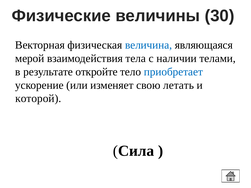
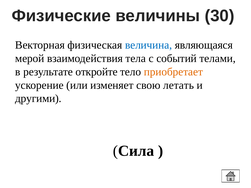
наличии: наличии -> событий (177, 58)
приобретает colour: blue -> orange (173, 72)
которой: которой -> другими (38, 99)
